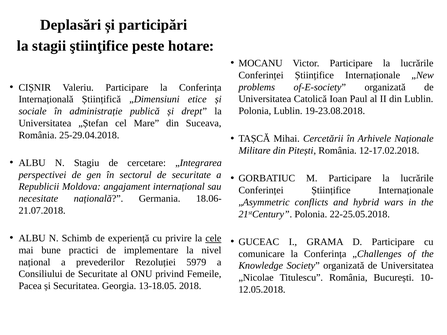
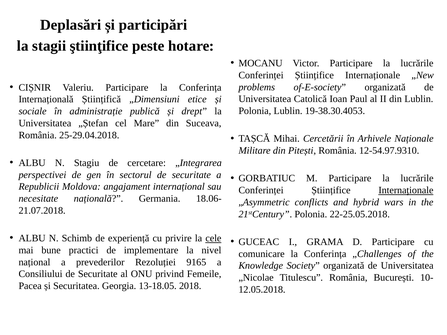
19-23.08.2018: 19-23.08.2018 -> 19-38.30.4053 (335, 111)
12-17.02.2018: 12-17.02.2018 -> 12-54.97.9310 (389, 151)
Internaționale underline: none -> present (406, 190)
5979: 5979 -> 9165 (196, 262)
